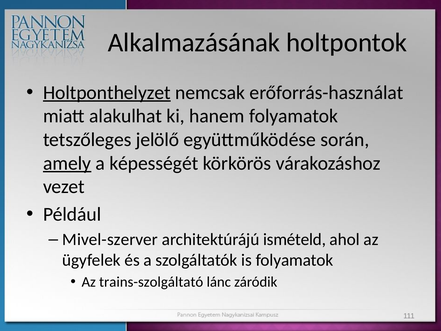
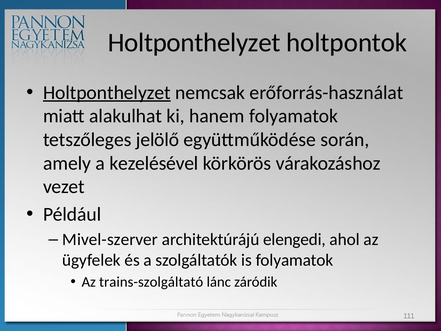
Alkalmazásának: Alkalmazásának -> Holtponthelyzet (194, 43)
amely underline: present -> none (67, 163)
képességét: képességét -> kezelésével (154, 163)
ismételd: ismételd -> elengedi (295, 239)
